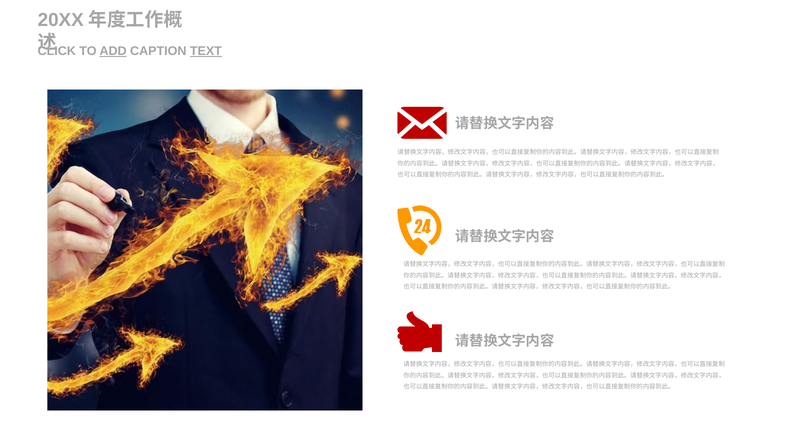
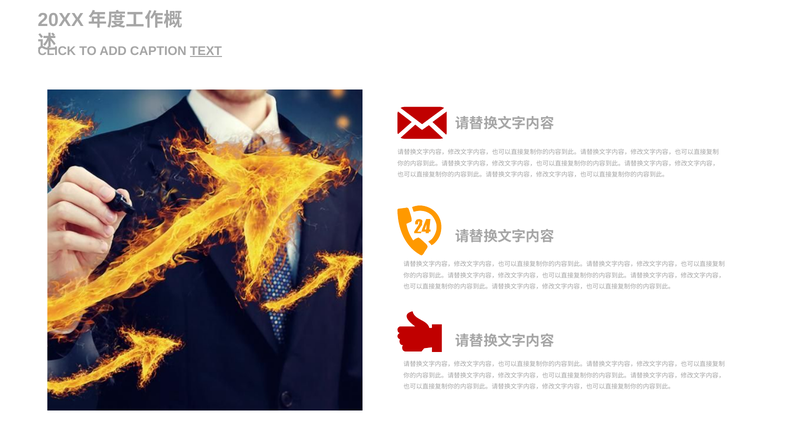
ADD underline: present -> none (113, 51)
